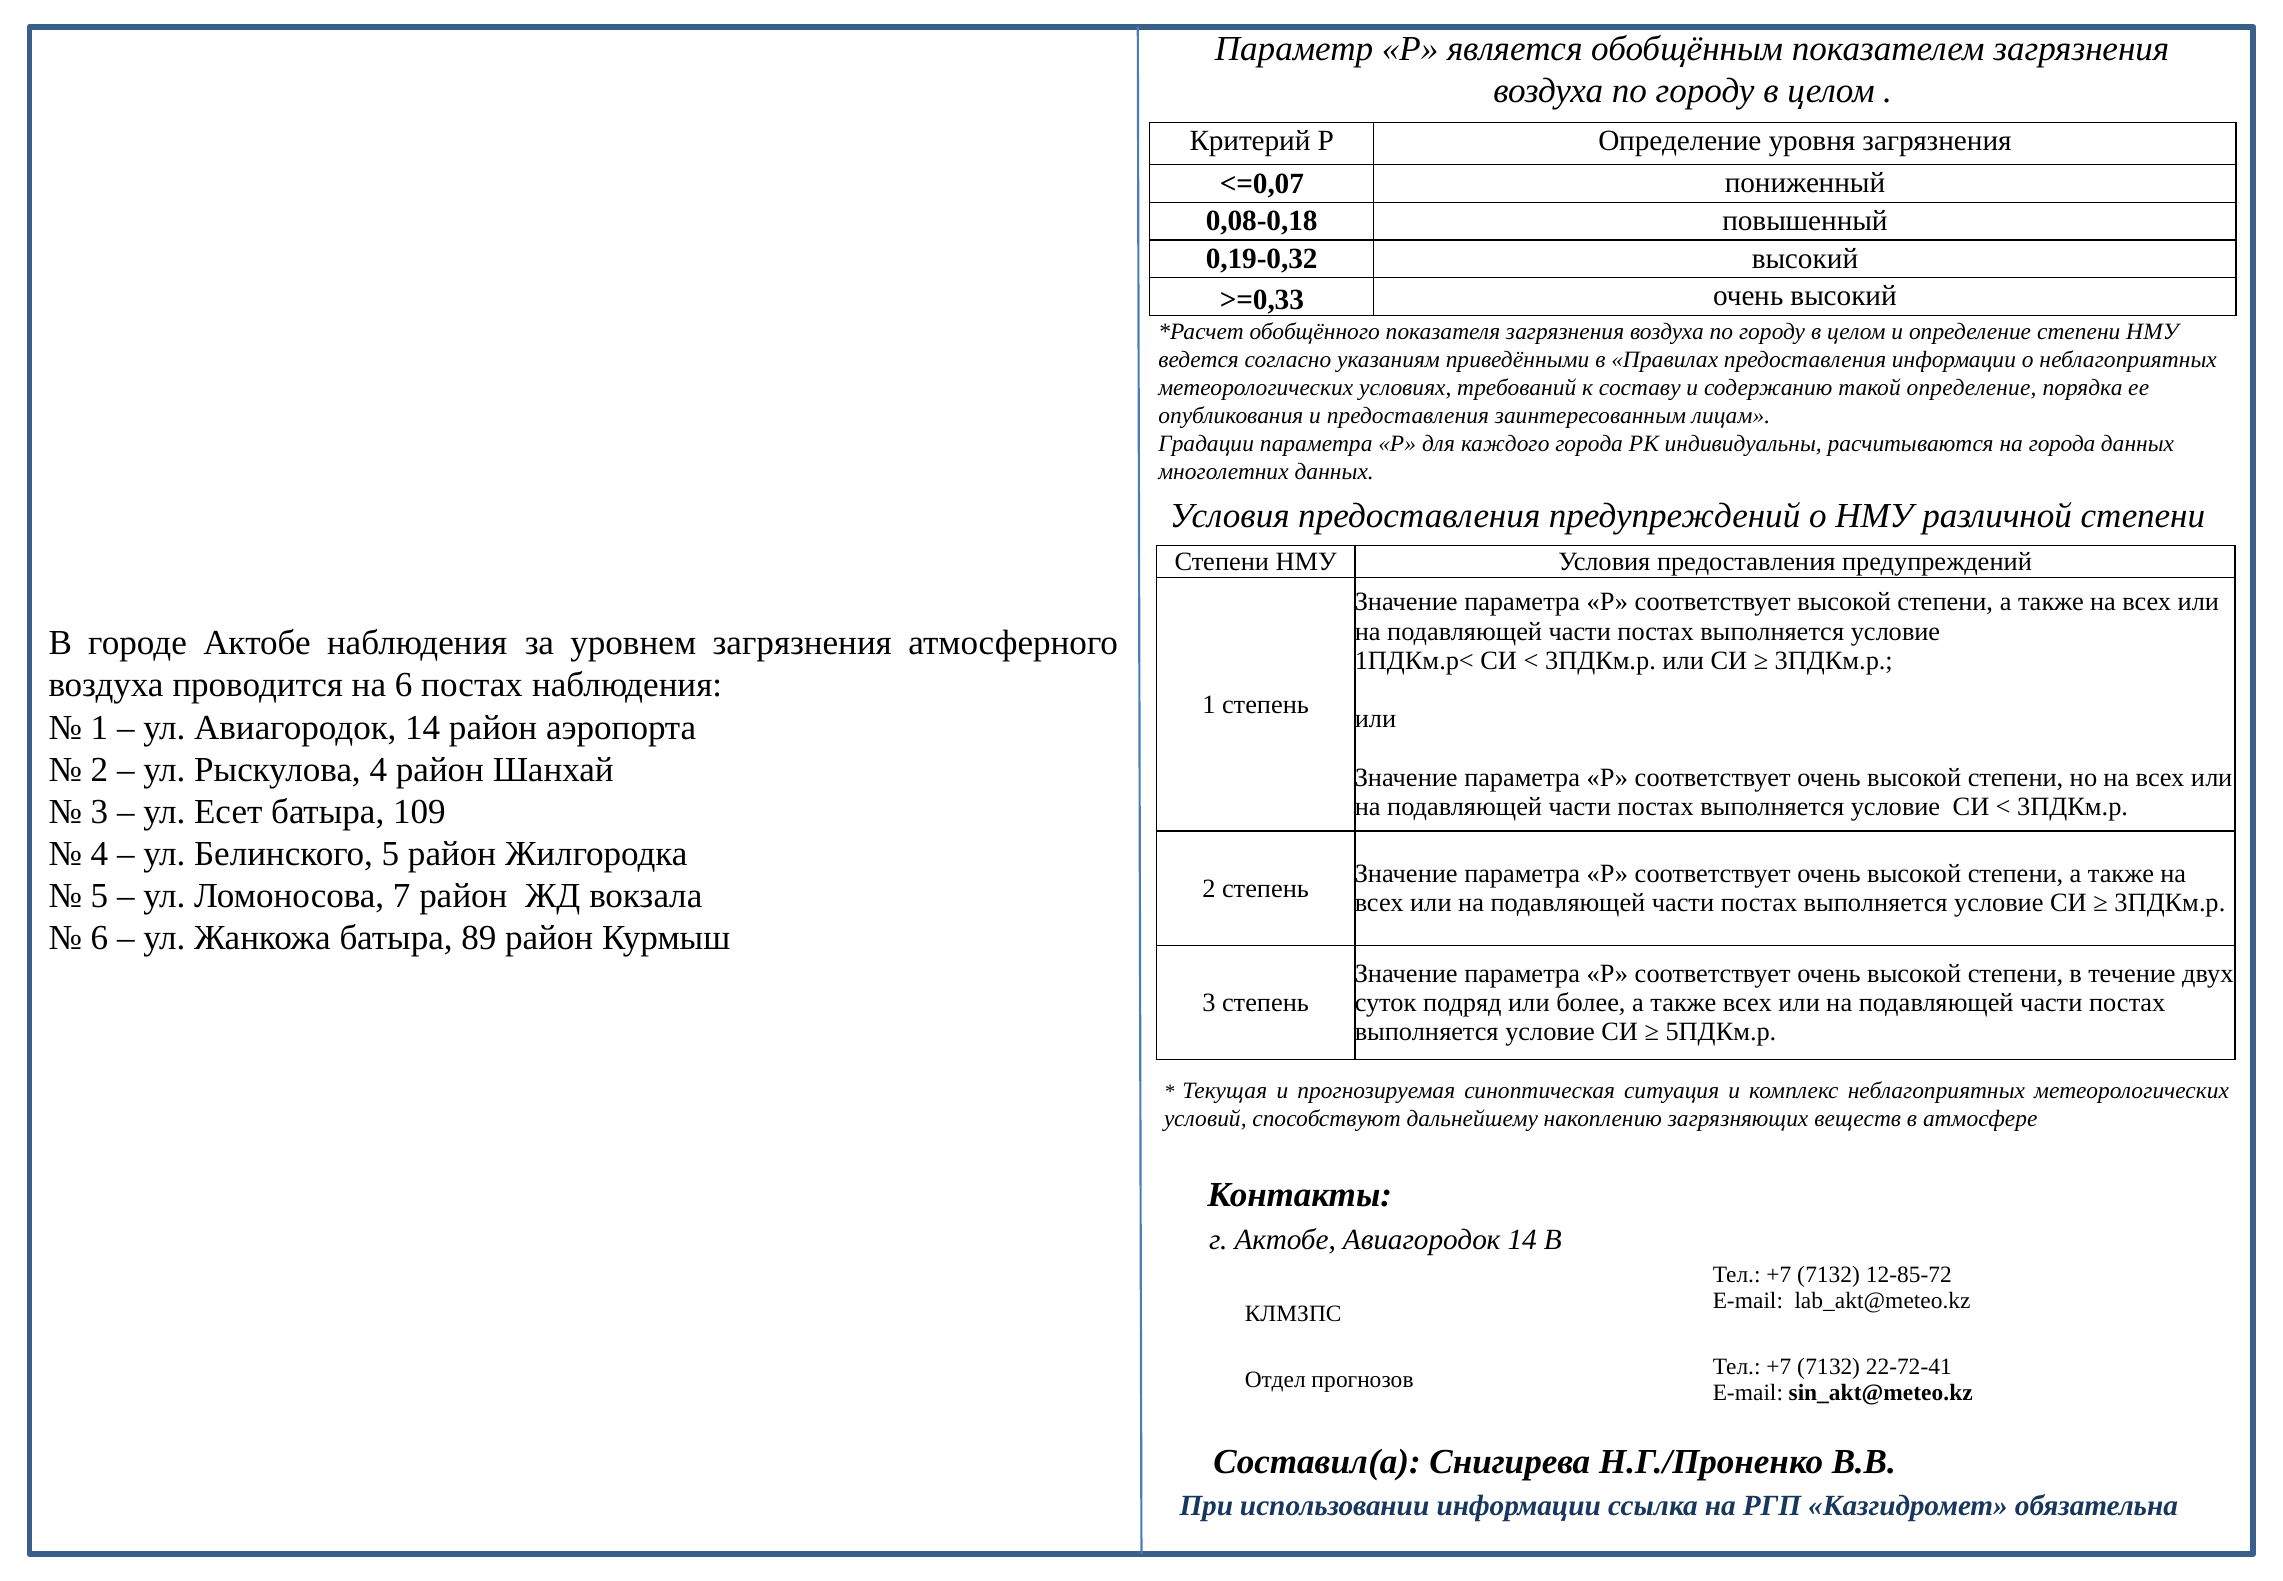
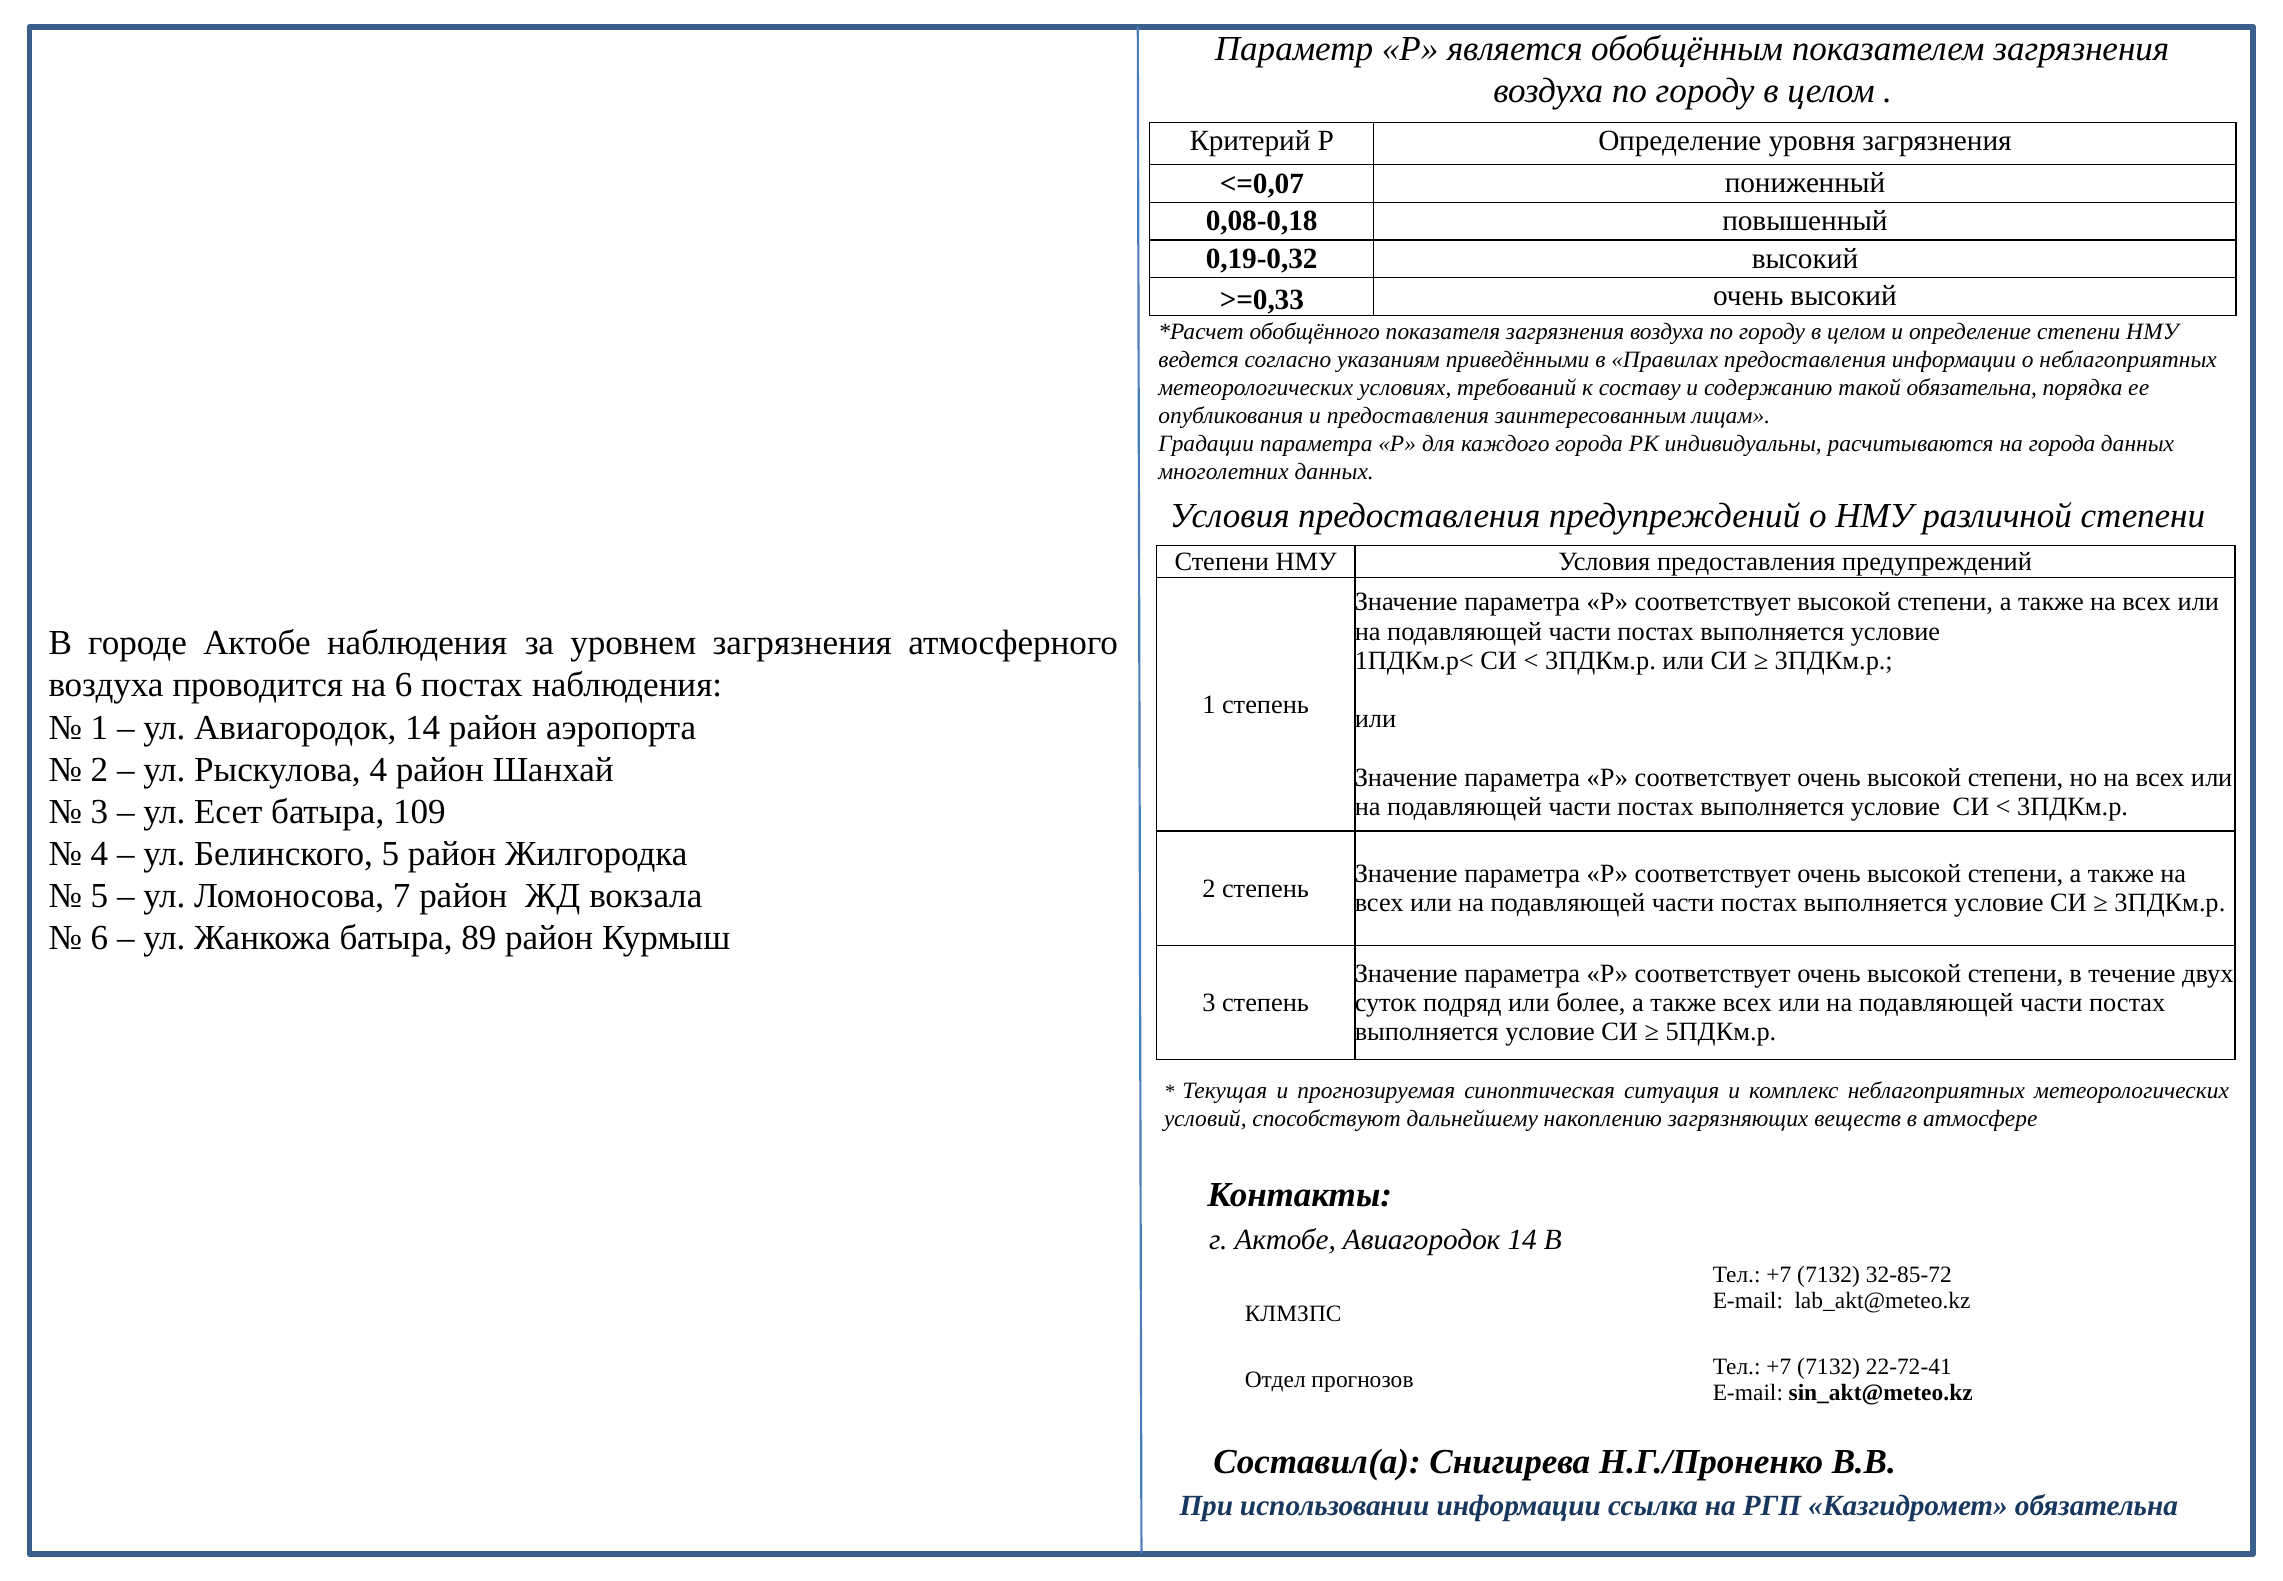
такой определение: определение -> обязательна (1972, 387)
12-85-72: 12-85-72 -> 32-85-72 (1909, 1275)
